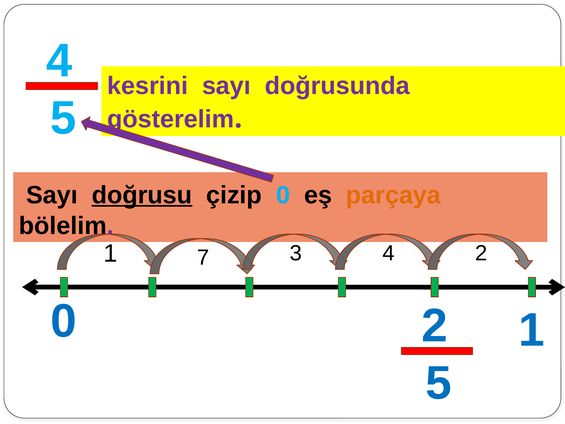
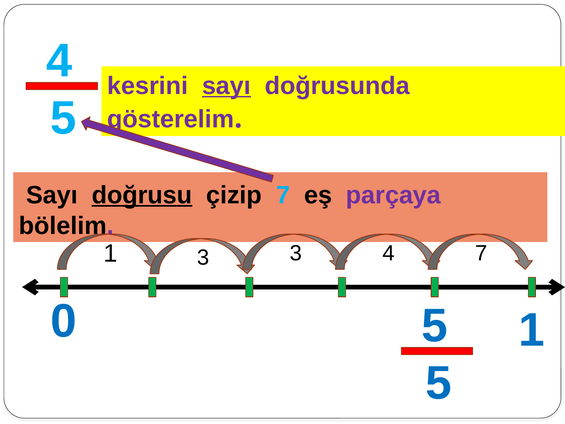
sayı underline: none -> present (226, 86)
çizip 0: 0 -> 7 (283, 195)
parçaya colour: orange -> purple (393, 195)
1 7: 7 -> 3 (203, 258)
4 2: 2 -> 7 (481, 253)
0 2: 2 -> 5 (434, 326)
